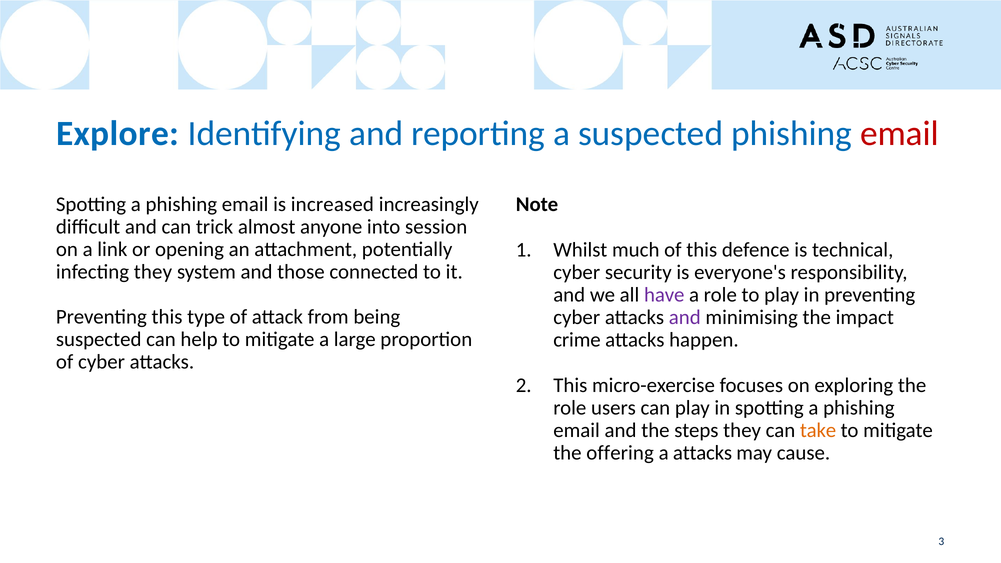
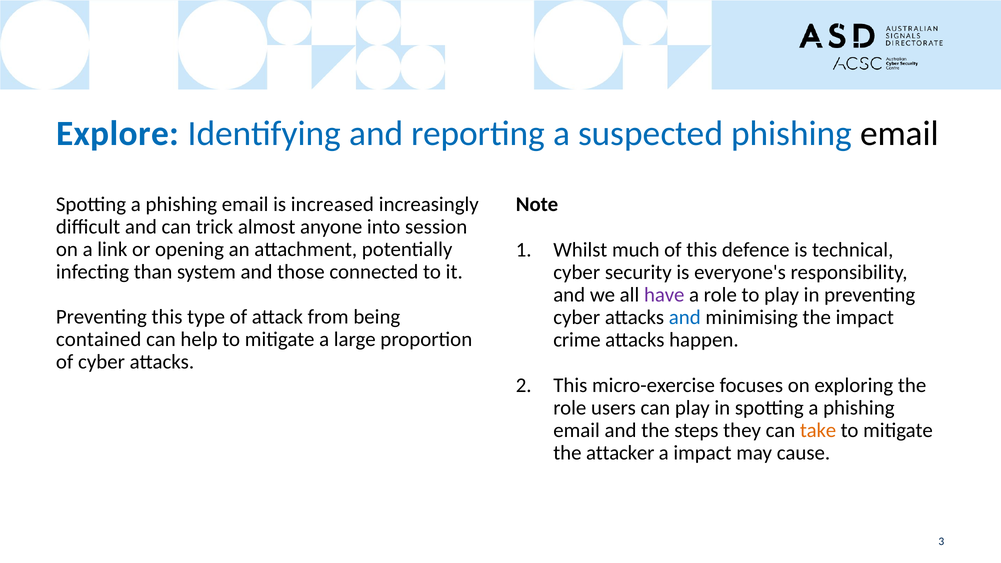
email colour: red -> black (900, 134)
infecting they: they -> than (153, 272)
and colour: purple -> blue (685, 317)
suspected: suspected -> contained (99, 339)
offering: offering -> attacker (620, 453)
a attacks: attacks -> impact (702, 453)
